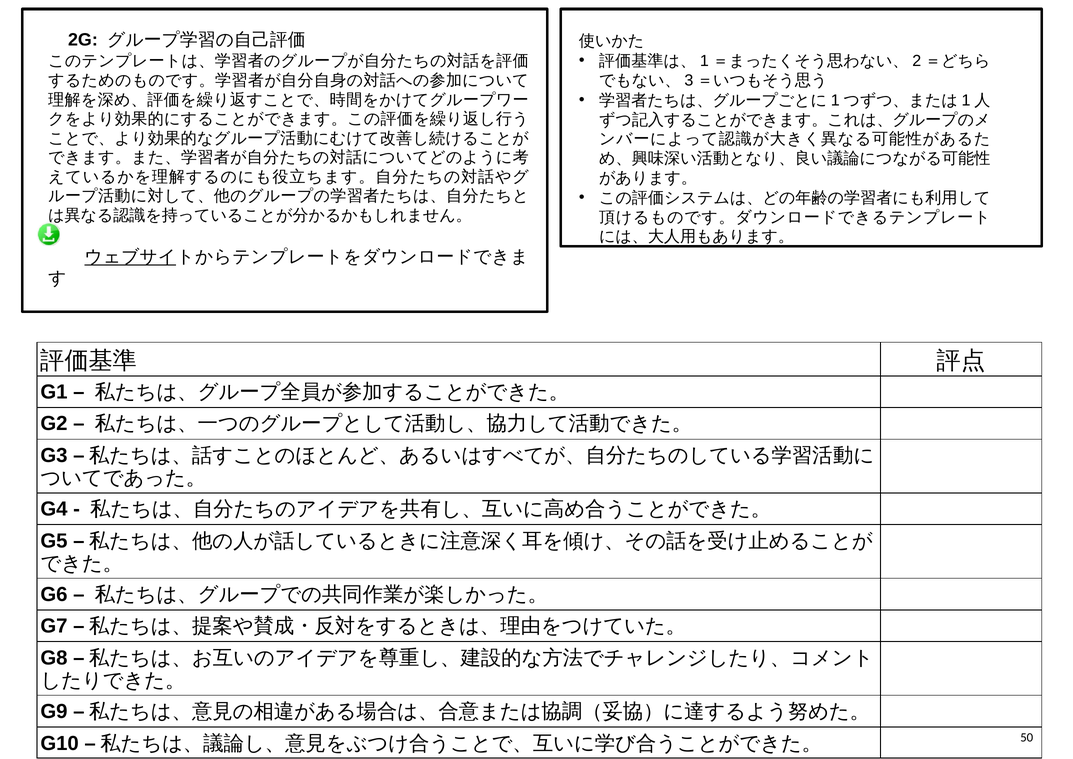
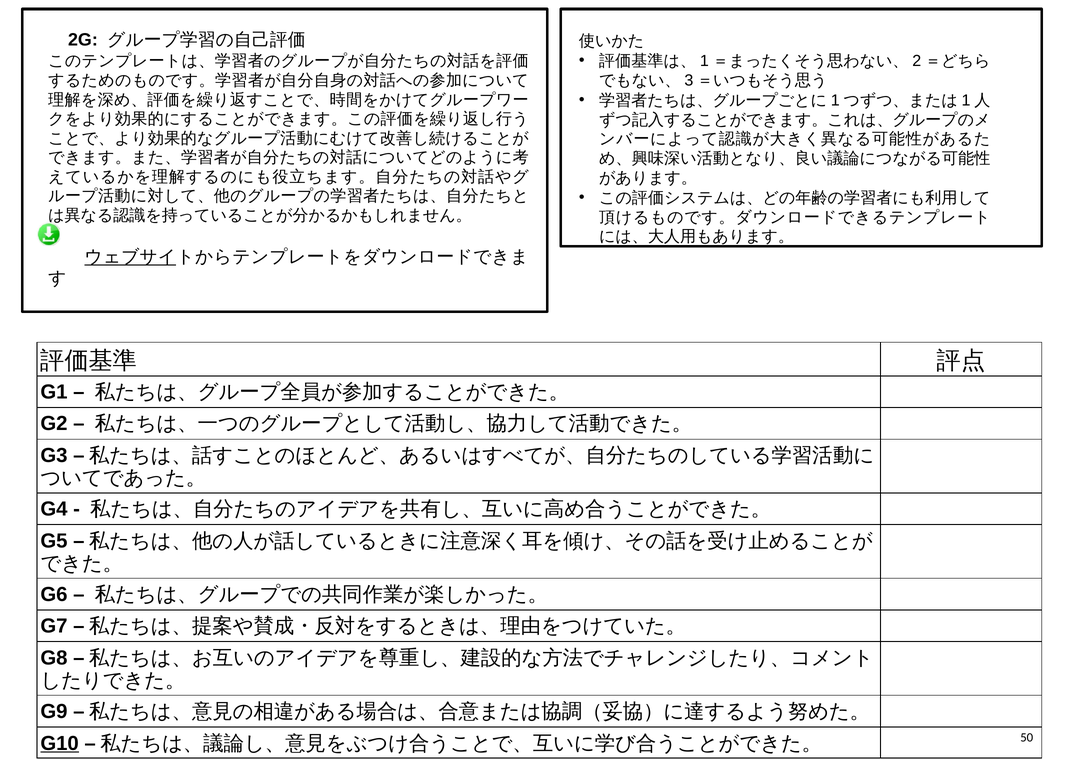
G10 underline: none -> present (60, 743)
